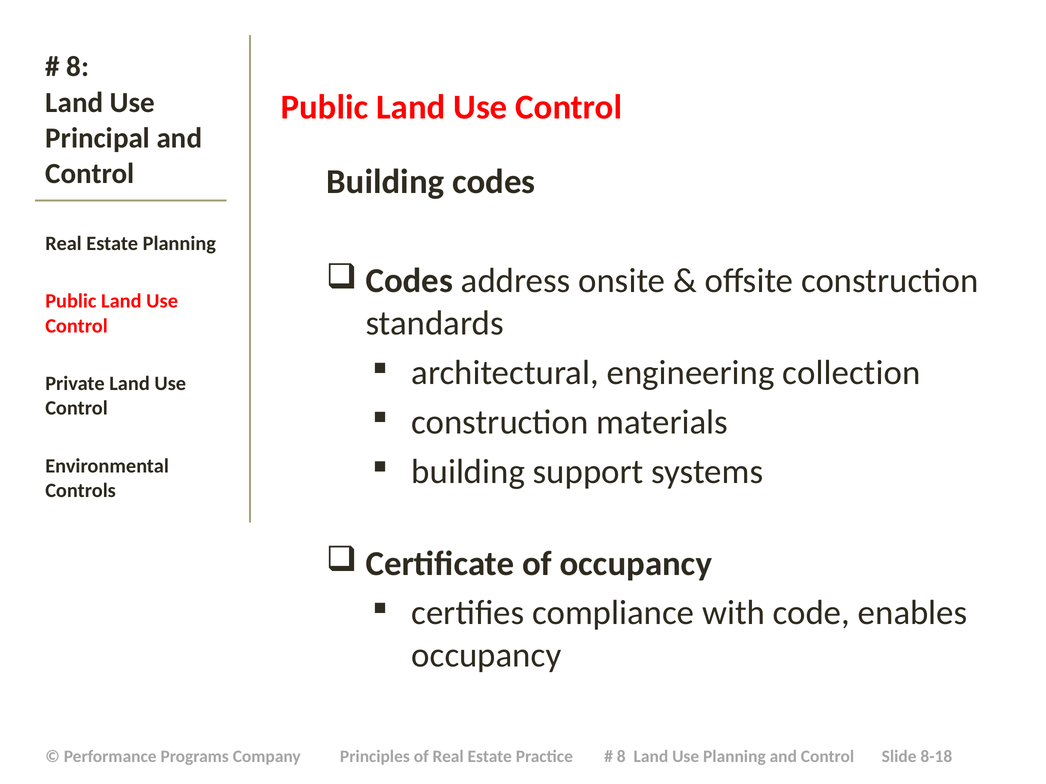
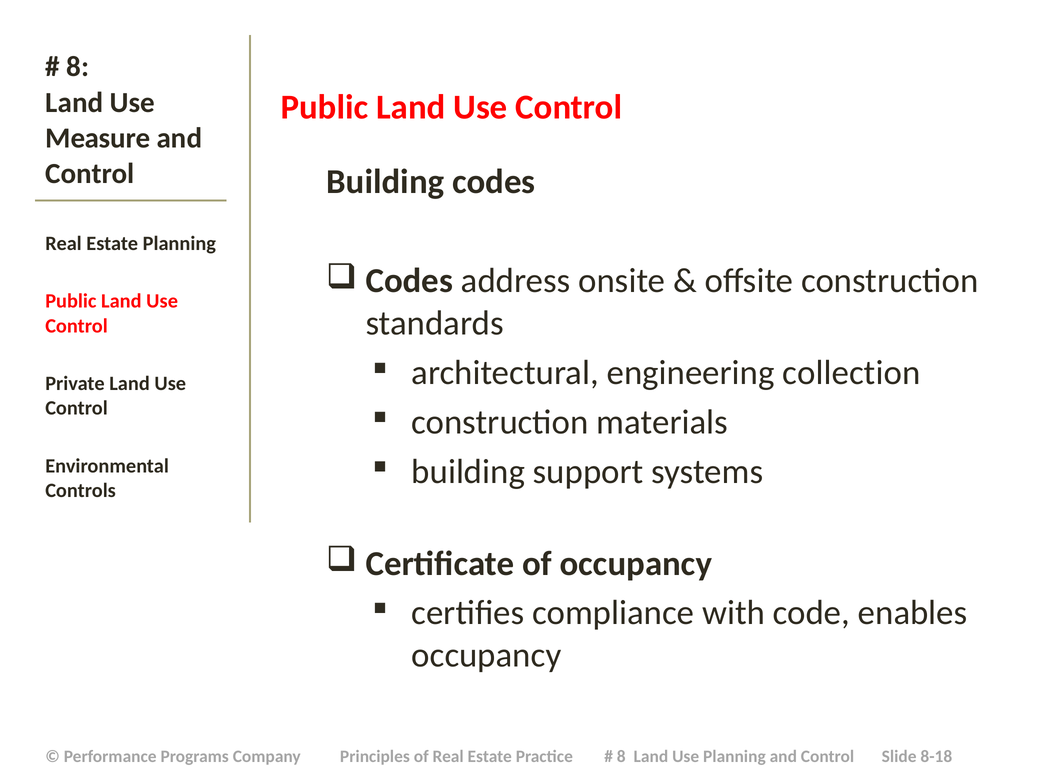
Principal: Principal -> Measure (98, 138)
